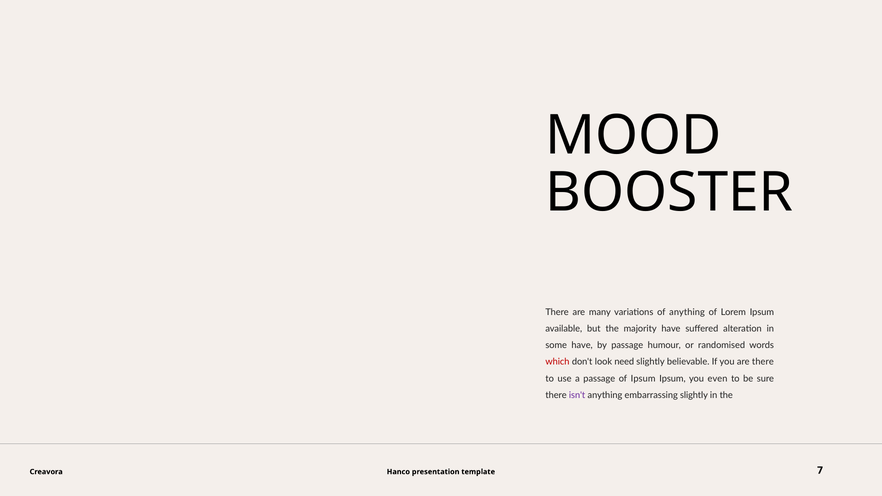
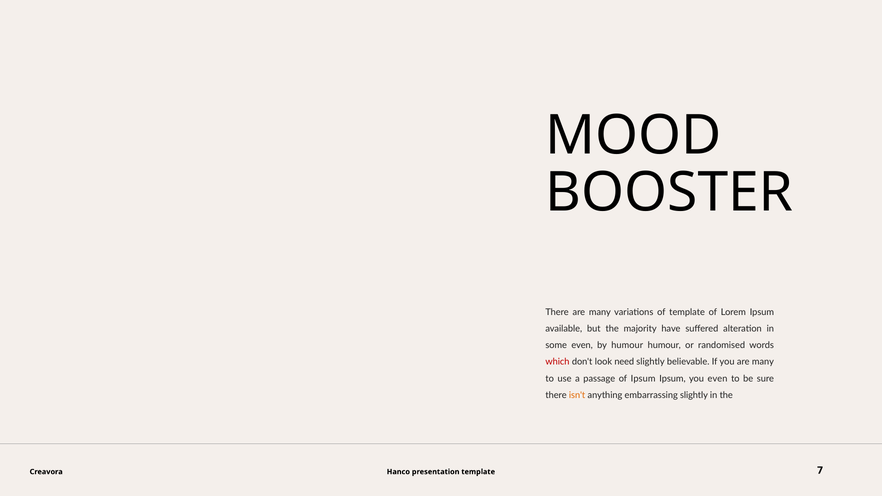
of anything: anything -> template (687, 312)
some have: have -> even (582, 345)
by passage: passage -> humour (627, 345)
you are there: there -> many (763, 362)
isn't colour: purple -> orange (577, 395)
